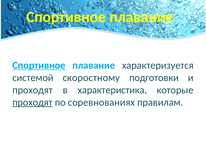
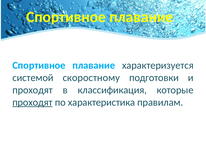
Спортивное underline: present -> none (39, 66)
характеристика: характеристика -> классификация (112, 90)
соревнованиях: соревнованиях -> характеристика (101, 103)
